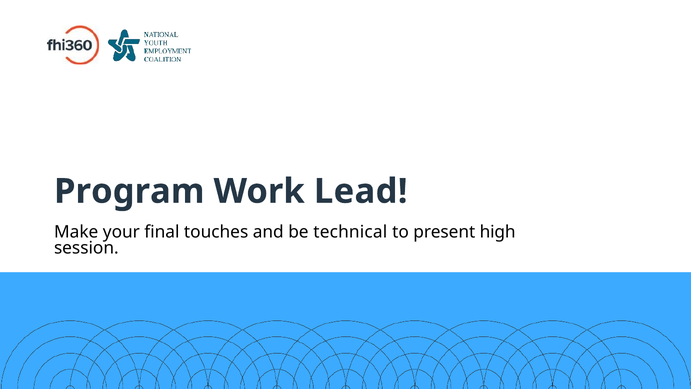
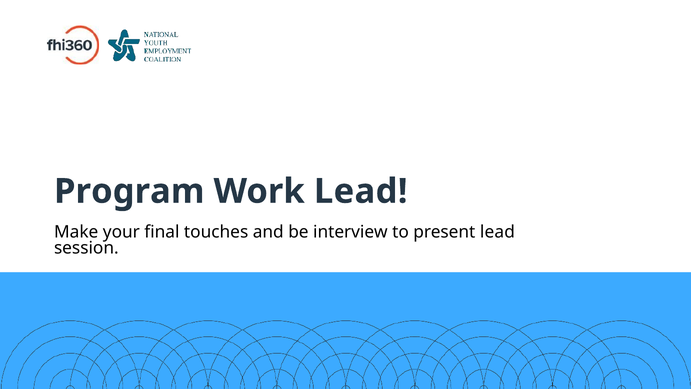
technical: technical -> interview (350, 232)
present high: high -> lead (497, 232)
